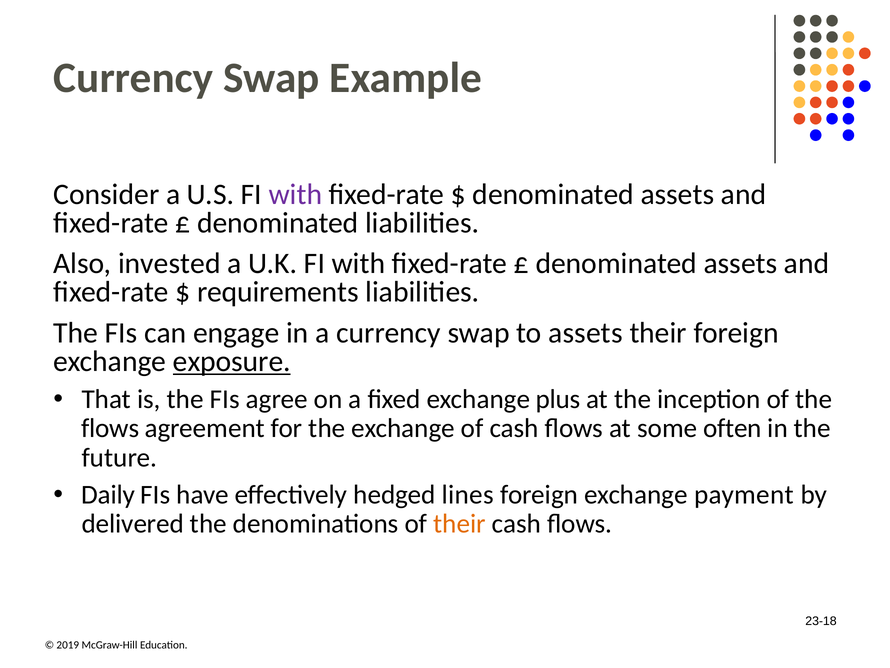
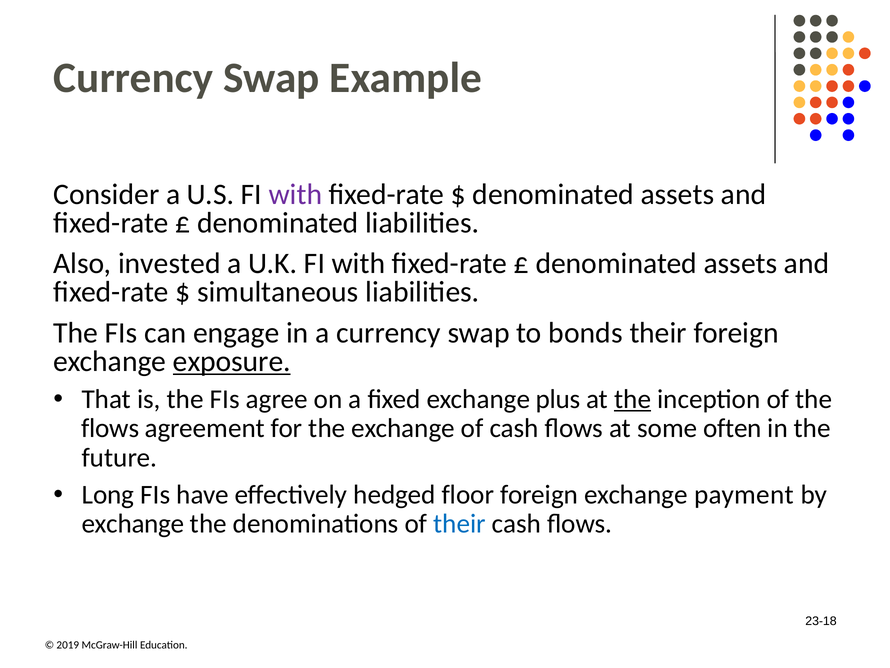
requirements: requirements -> simultaneous (278, 292)
to assets: assets -> bonds (586, 333)
the underline: none -> present (633, 399)
Daily: Daily -> Long (108, 494)
lines: lines -> floor (468, 494)
delivered: delivered -> exchange (133, 524)
their colour: orange -> blue (460, 524)
